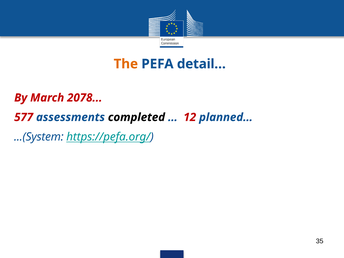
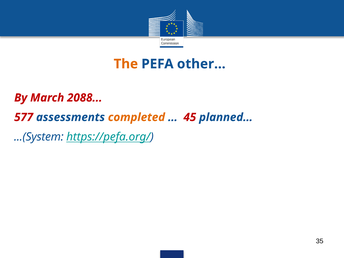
detail…: detail… -> other… (201, 64)
2078: 2078 -> 2088 (85, 98)
completed colour: black -> orange (136, 117)
12: 12 -> 45 (190, 117)
